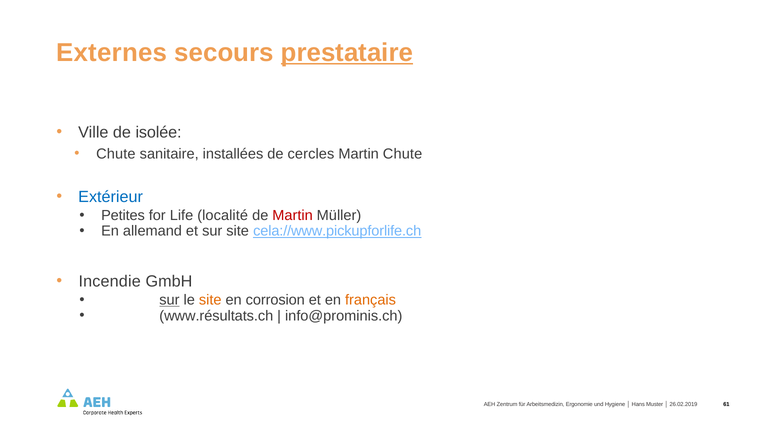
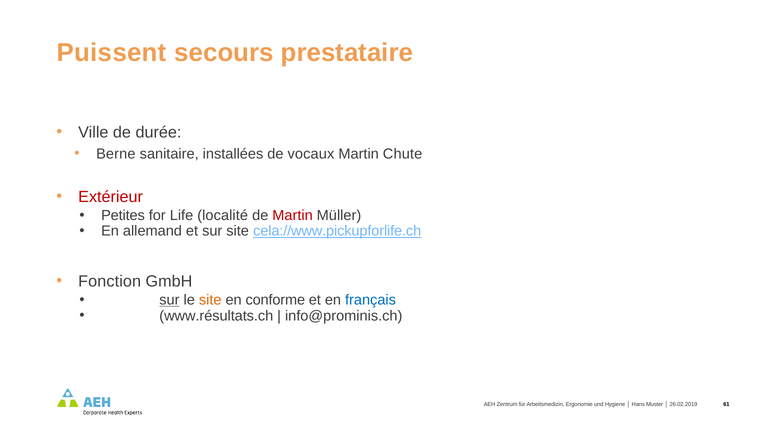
Externes: Externes -> Puissent (112, 53)
prestataire underline: present -> none (347, 53)
isolée: isolée -> durée (158, 133)
Chute: Chute -> Berne (116, 154)
cercles: cercles -> vocaux (311, 154)
Extérieur colour: blue -> red (111, 197)
Incendie: Incendie -> Fonction (110, 282)
corrosion: corrosion -> conforme (275, 300)
français colour: orange -> blue (371, 300)
